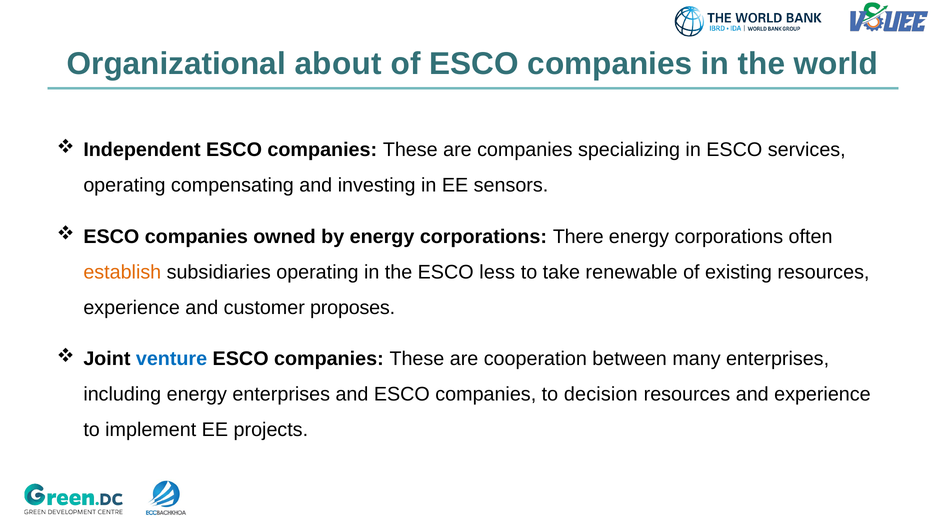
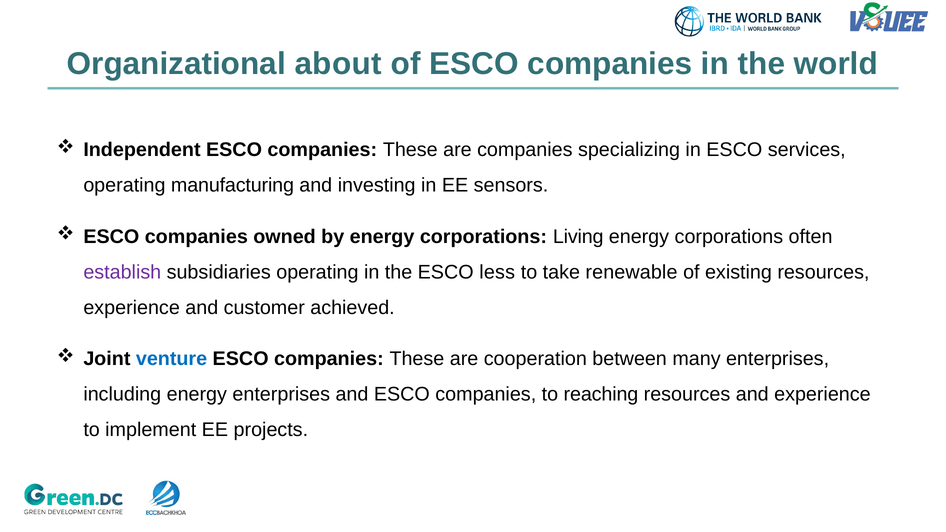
compensating: compensating -> manufacturing (232, 185)
There: There -> Living (578, 237)
establish colour: orange -> purple (122, 272)
proposes: proposes -> achieved (353, 308)
decision: decision -> reaching (601, 394)
